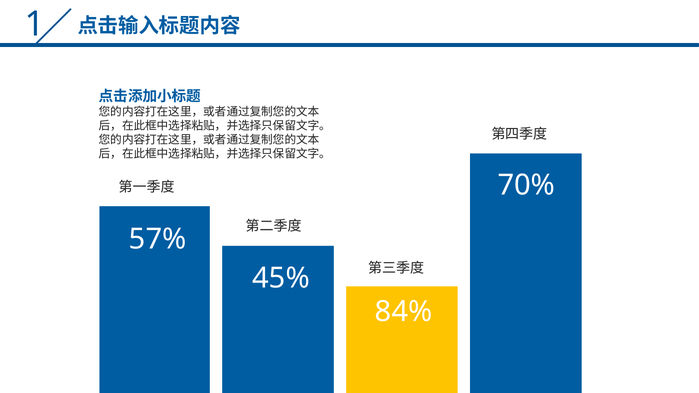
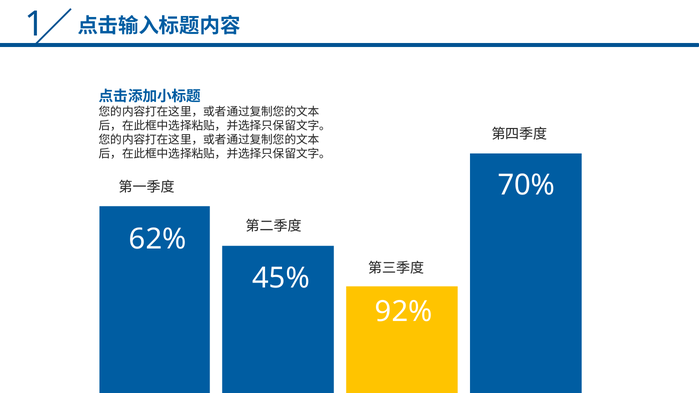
57%: 57% -> 62% (158, 240)
84%: 84% -> 92% (404, 312)
